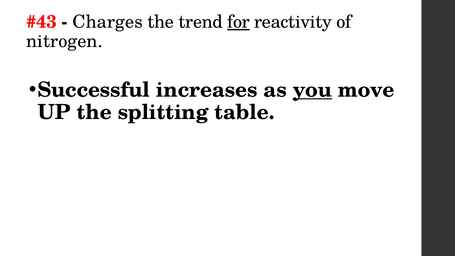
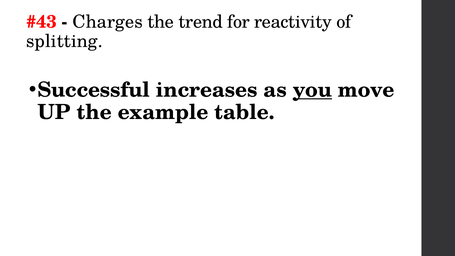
for underline: present -> none (239, 22)
nitrogen: nitrogen -> splitting (64, 41)
splitting: splitting -> example (163, 112)
